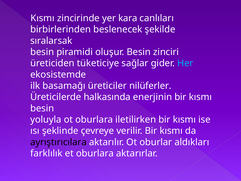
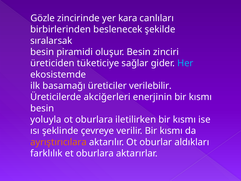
Kısmı: Kısmı -> Gözle (43, 18)
nilüferler: nilüferler -> verilebilir (150, 86)
halkasında: halkasında -> akciğerleri (107, 97)
ayrıştırıcılara colour: black -> orange (58, 142)
